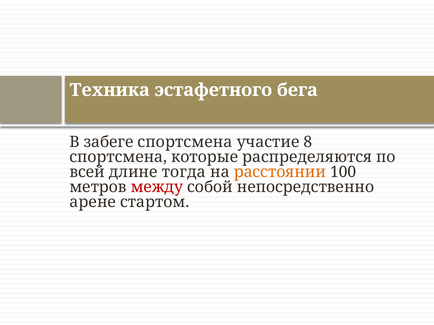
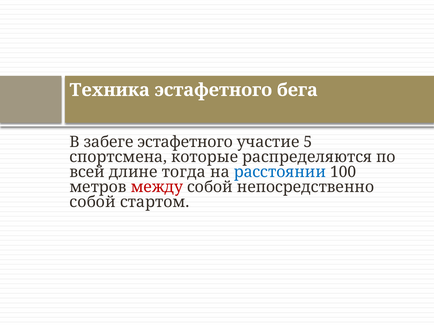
забеге спортсмена: спортсмена -> эстафетного (185, 142)
8: 8 -> 5 (308, 142)
расстоянии colour: orange -> blue (280, 172)
арене: арене -> собой (93, 202)
